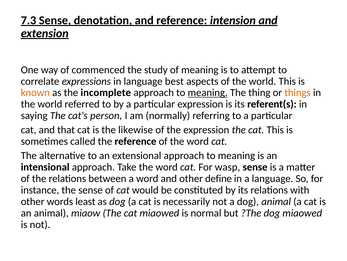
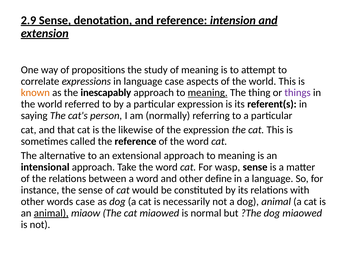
7.3: 7.3 -> 2.9 (29, 20)
commenced: commenced -> propositions (98, 70)
language best: best -> case (174, 81)
incomplete: incomplete -> inescapably (106, 92)
things colour: orange -> purple (298, 92)
words least: least -> case (85, 201)
animal underline: none -> present (51, 212)
